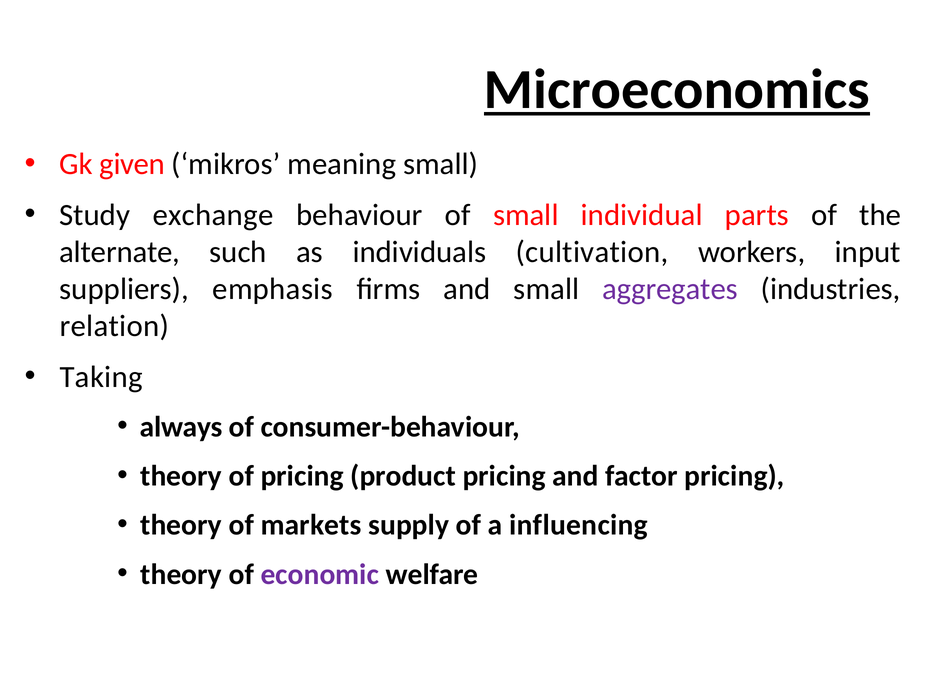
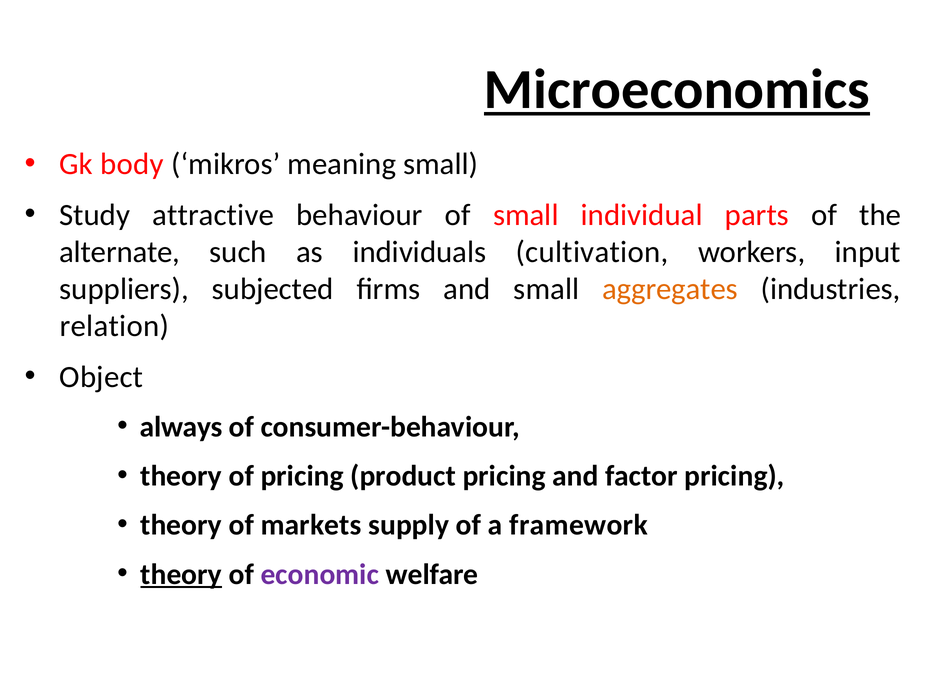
given: given -> body (132, 164)
exchange: exchange -> attractive (213, 215)
emphasis: emphasis -> subjected (273, 289)
aggregates colour: purple -> orange (670, 289)
Taking: Taking -> Object (101, 377)
influencing: influencing -> framework (579, 526)
theory underline: none -> present (181, 575)
